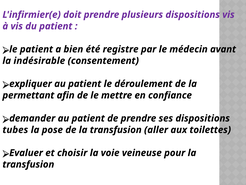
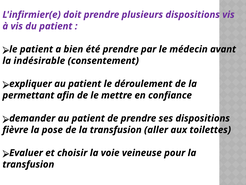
été registre: registre -> prendre (121, 49)
tubes: tubes -> fièvre (15, 130)
